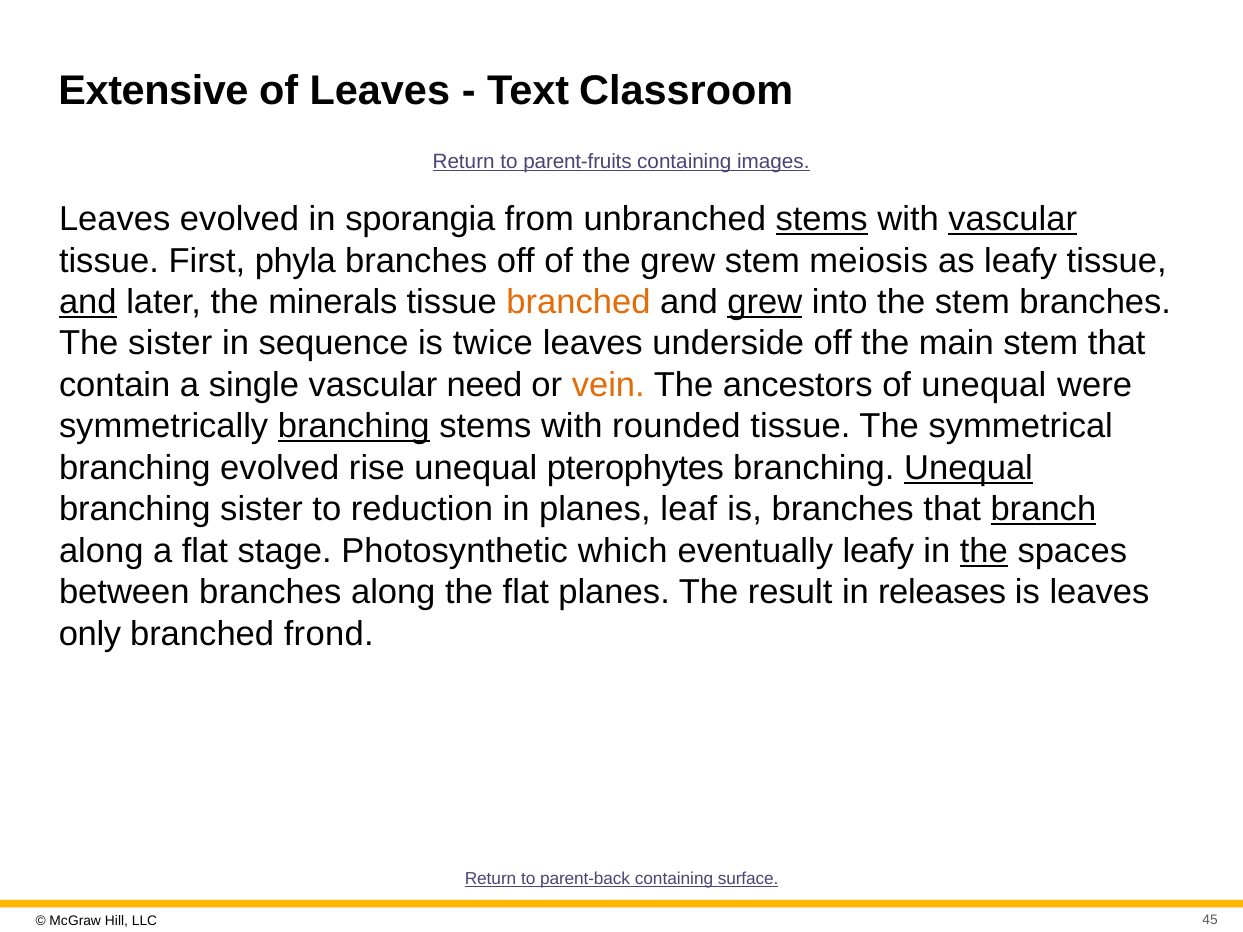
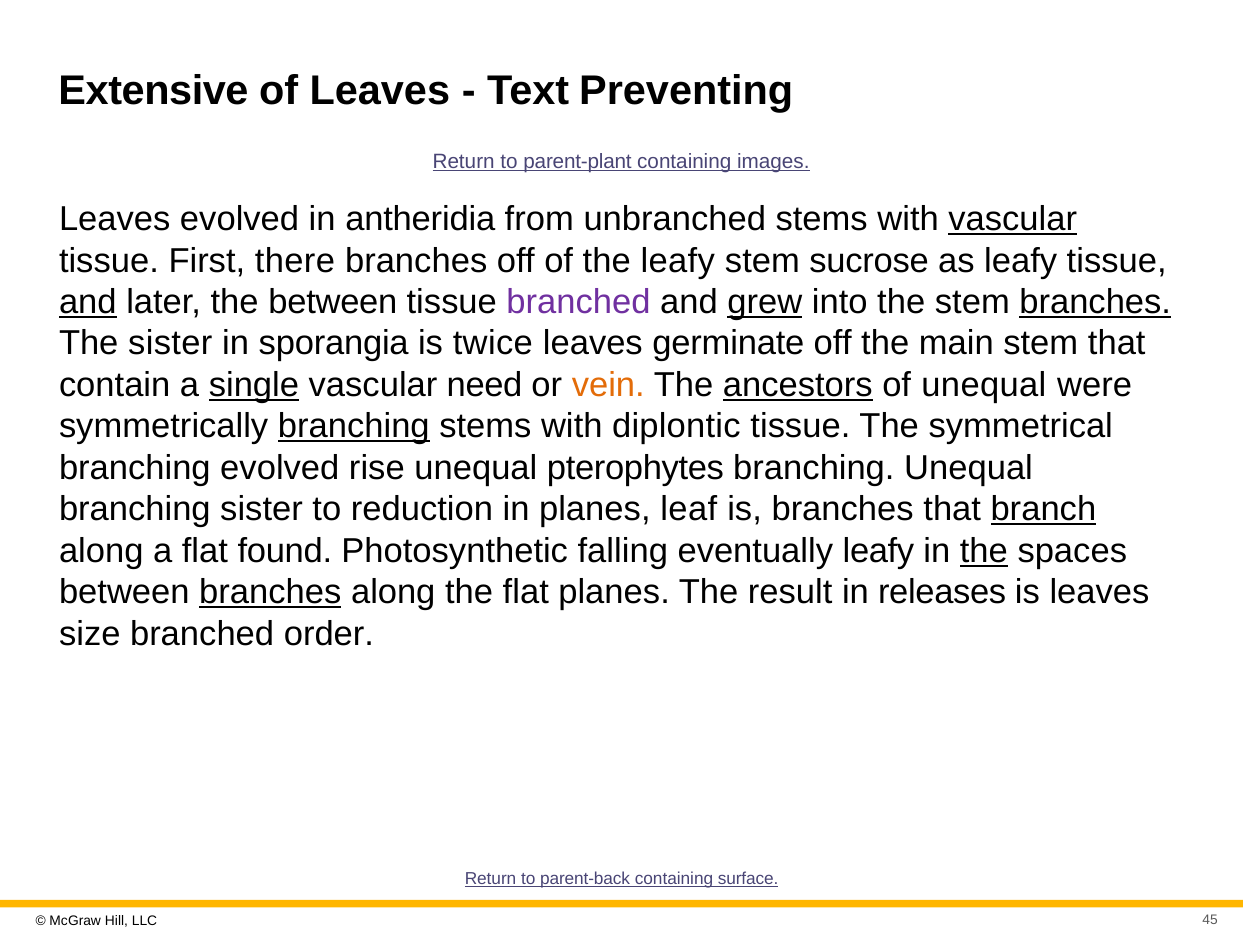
Classroom: Classroom -> Preventing (686, 90)
parent-fruits: parent-fruits -> parent-plant (578, 162)
sporangia: sporangia -> antheridia (420, 219)
stems underline: present -> none (822, 219)
phyla: phyla -> there (295, 261)
the grew: grew -> leafy (678, 261)
meiosis: meiosis -> sucrose (869, 261)
the minerals: minerals -> between (333, 302)
branched colour: orange -> purple (578, 302)
branches underline: none -> present (1095, 302)
sequence: sequence -> sporangia (334, 344)
underside: underside -> germinate (728, 344)
single underline: none -> present (254, 385)
ancestors underline: none -> present (798, 385)
rounded: rounded -> diplontic (676, 427)
Unequal underline: present -> none (969, 468)
stage: stage -> found (285, 551)
which: which -> falling (623, 551)
branches underline: none -> present (270, 592)
only: only -> size (90, 634)
frond: frond -> order (329, 634)
